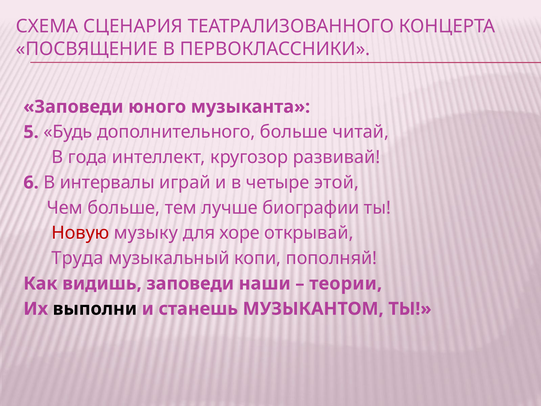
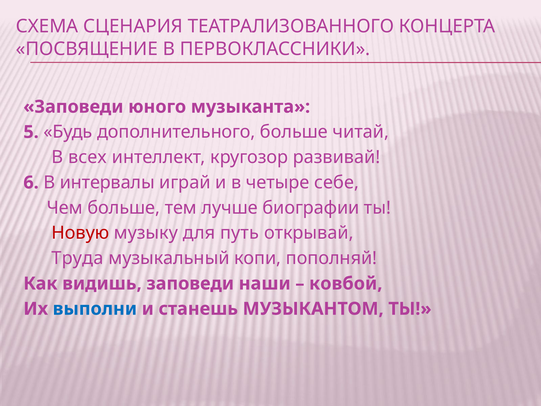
года: года -> всех (88, 157)
этой: этой -> себе (337, 182)
хоре: хоре -> путь (240, 233)
теории: теории -> ковбой (346, 283)
выполни colour: black -> blue (95, 309)
